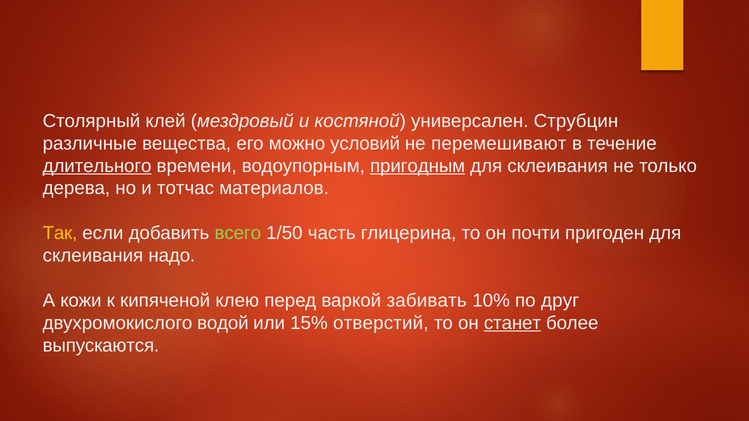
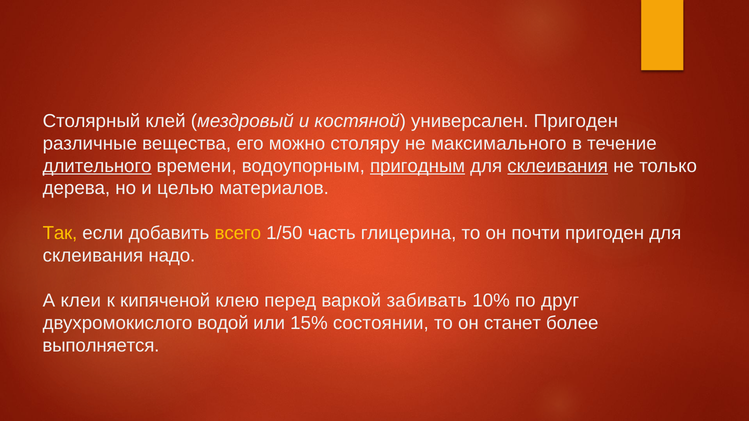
универсален Струбцин: Струбцин -> Пригоден (576, 121)
условий: условий -> столяру (365, 143)
перемешивают: перемешивают -> максимального (499, 143)
склеивания underline: none -> present (558, 166)
тотчас: тотчас -> целью (185, 188)
всего colour: light green -> yellow (238, 233)
кожи: кожи -> клеи (81, 301)
отверстий: отверстий -> состоянии (381, 323)
станет underline: present -> none (512, 323)
выпускаются: выпускаются -> выполняется (101, 346)
